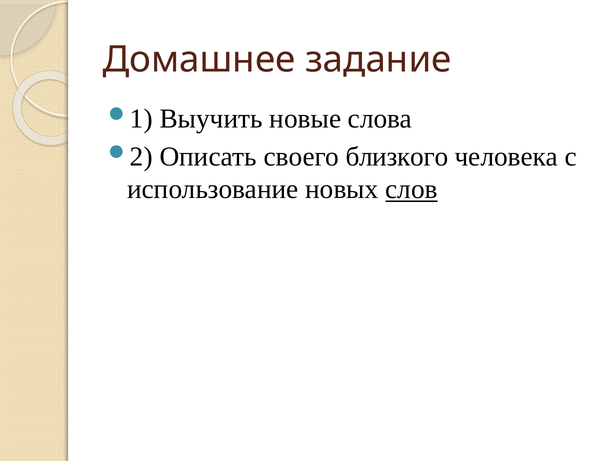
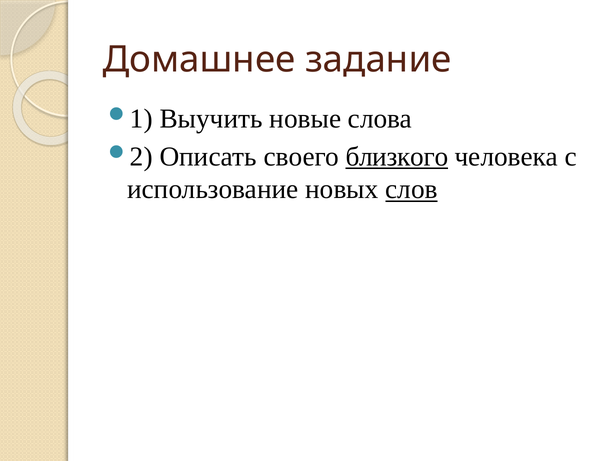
близкого underline: none -> present (397, 157)
